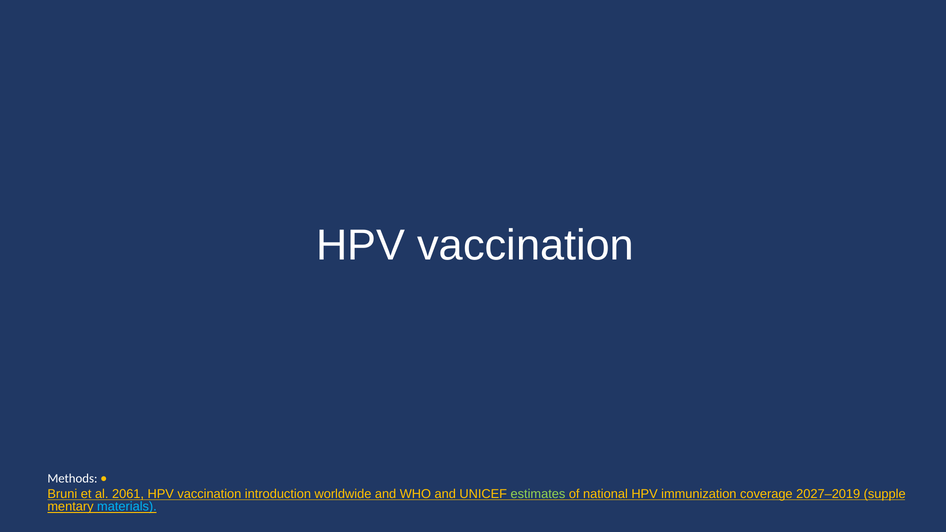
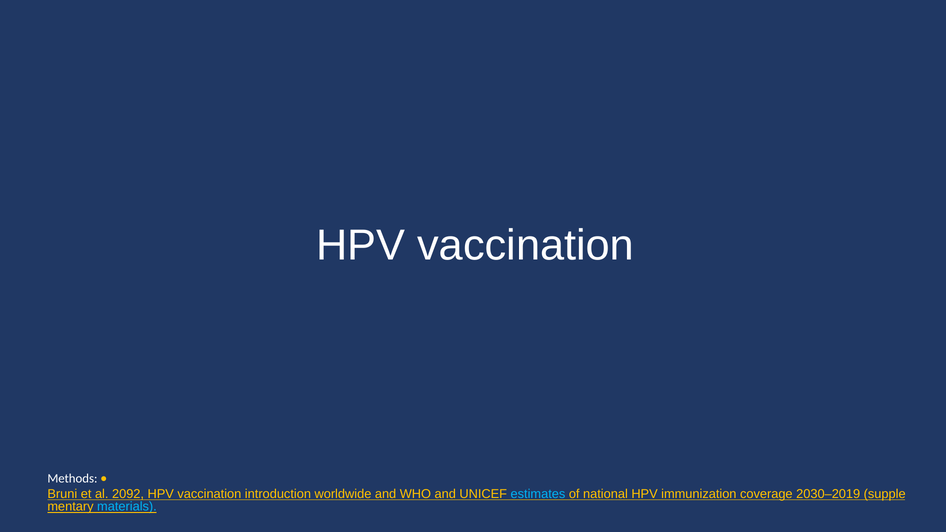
2061: 2061 -> 2092 (128, 494)
estimates colour: light green -> light blue (538, 494)
2027–2019: 2027–2019 -> 2030–2019 (828, 494)
